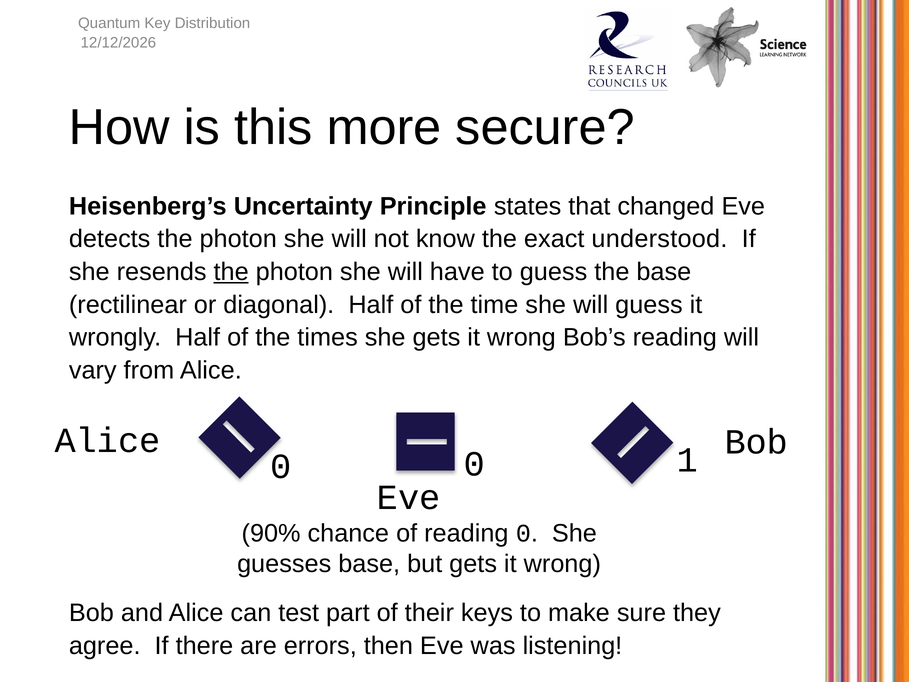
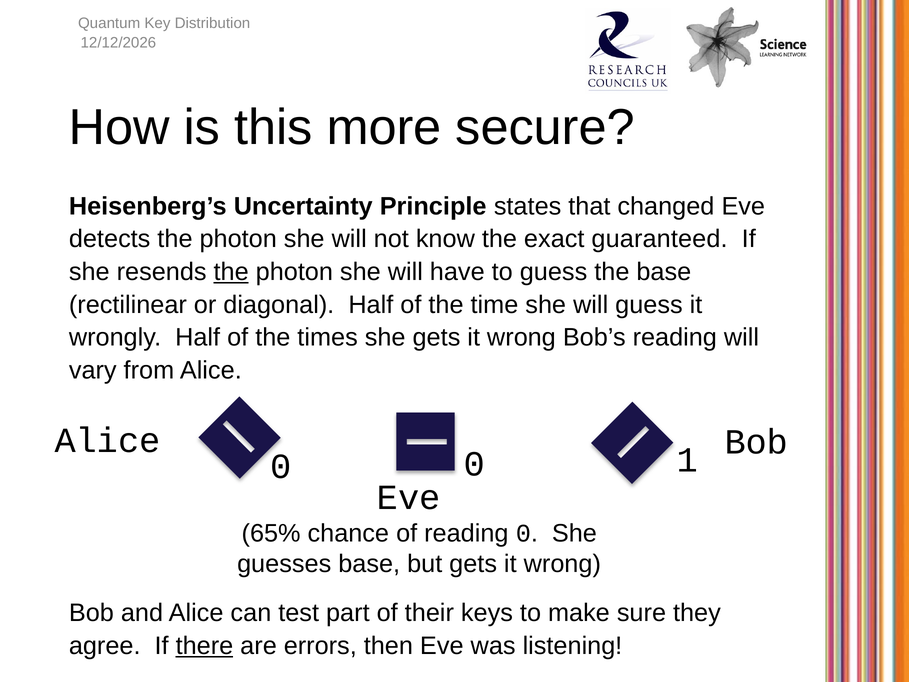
understood: understood -> guaranteed (660, 239)
90%: 90% -> 65% (271, 533)
there underline: none -> present (204, 646)
